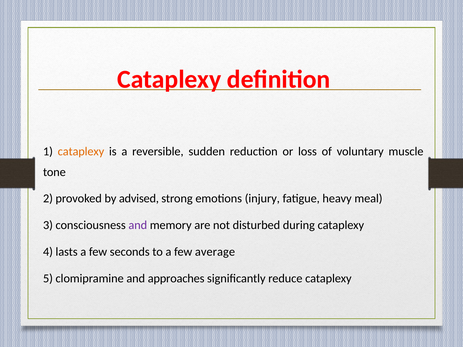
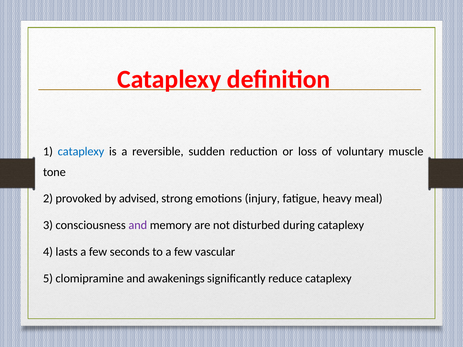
cataplexy colour: orange -> blue (81, 152)
average: average -> vascular (215, 252)
approaches: approaches -> awakenings (176, 279)
